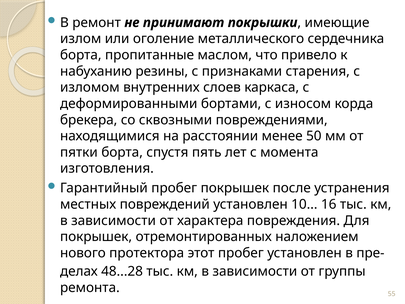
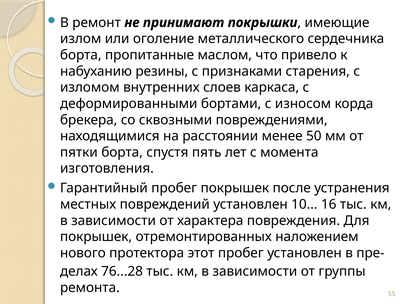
48...28: 48...28 -> 76...28 (122, 271)
